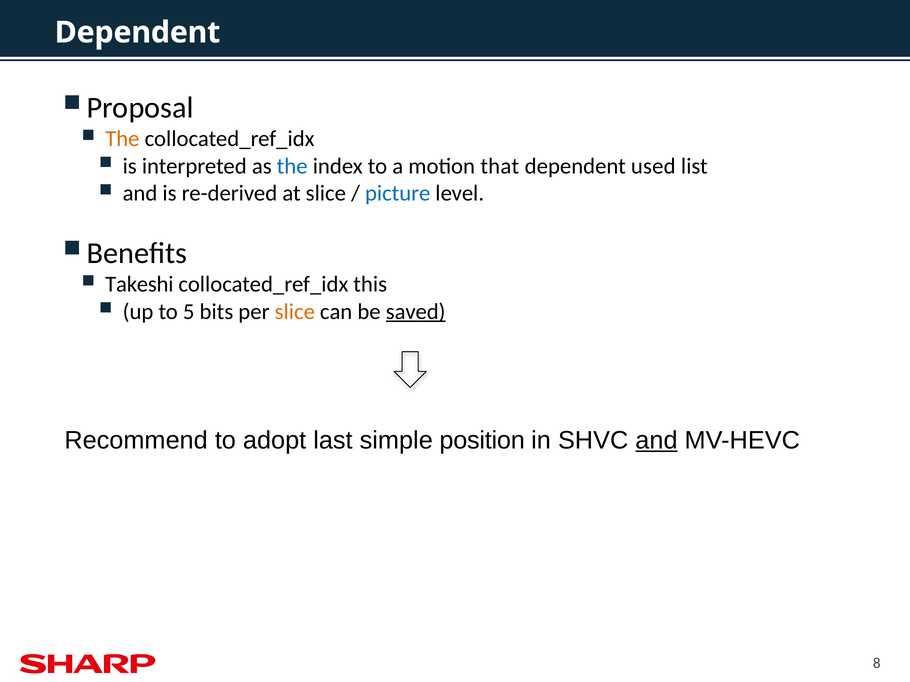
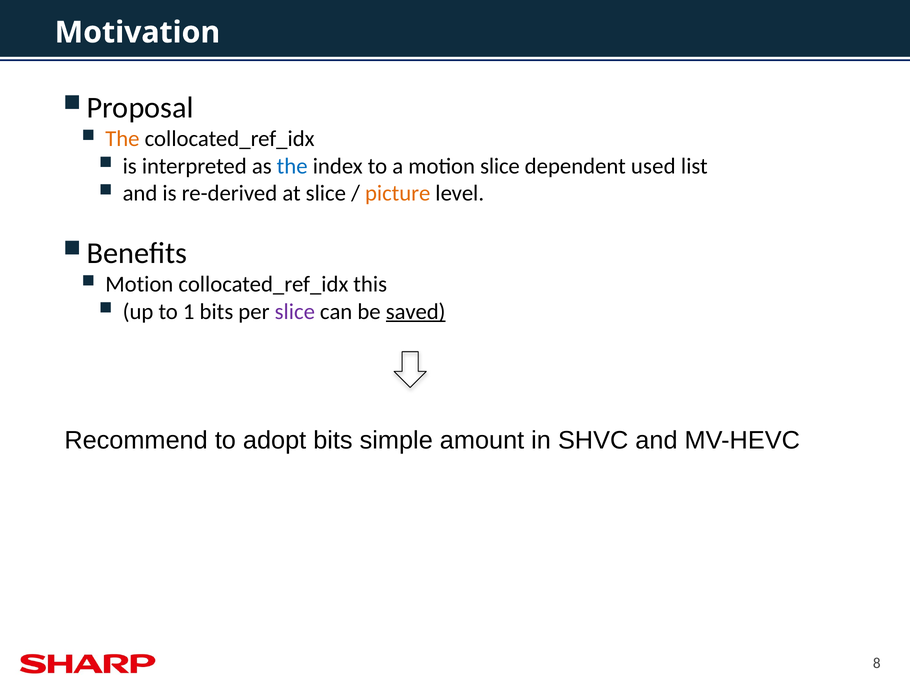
Dependent: Dependent -> Motivation (137, 32)
motion that: that -> slice (500, 166)
picture colour: blue -> orange (398, 194)
Takeshi: Takeshi -> Motion (139, 285)
5: 5 -> 1 (189, 312)
slice colour: orange -> purple (295, 312)
adopt last: last -> bits (333, 441)
position: position -> amount (482, 441)
and underline: present -> none (656, 441)
